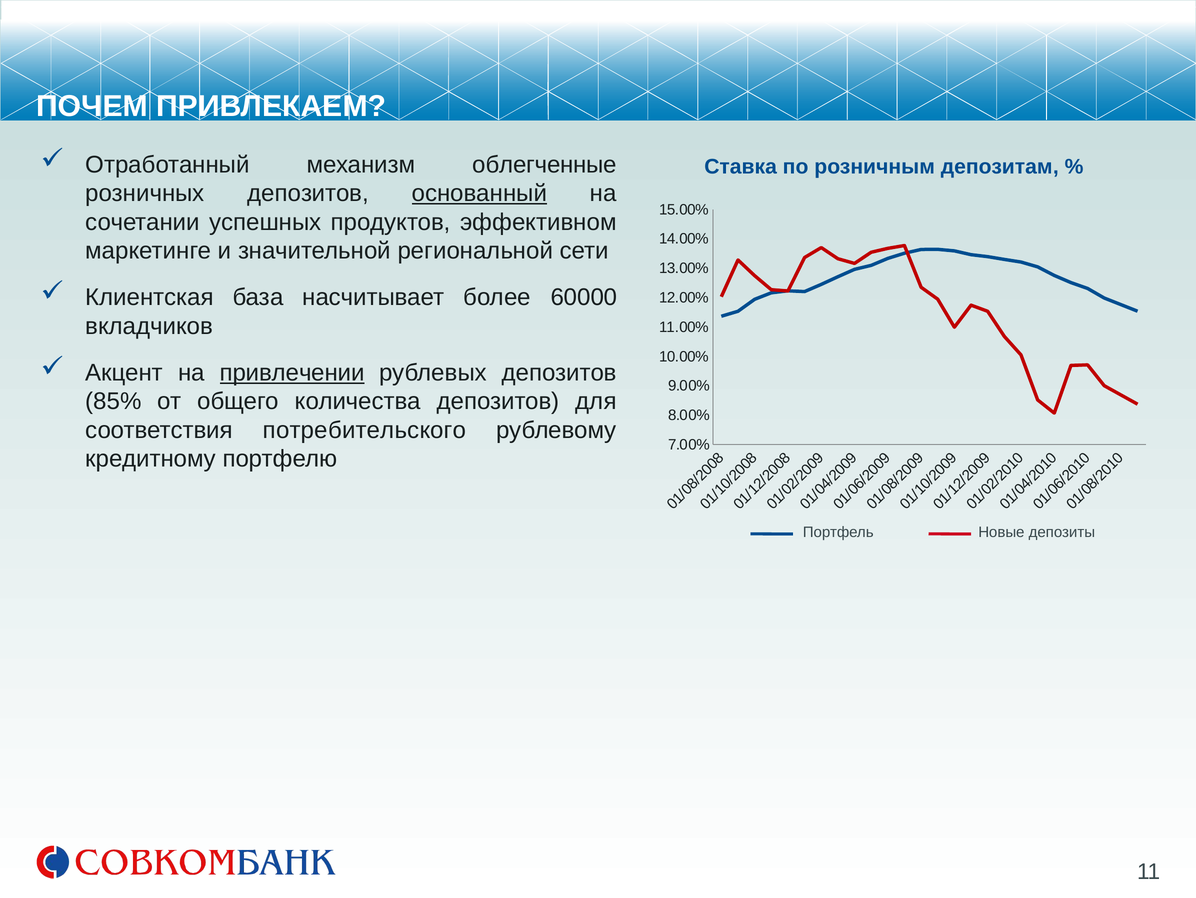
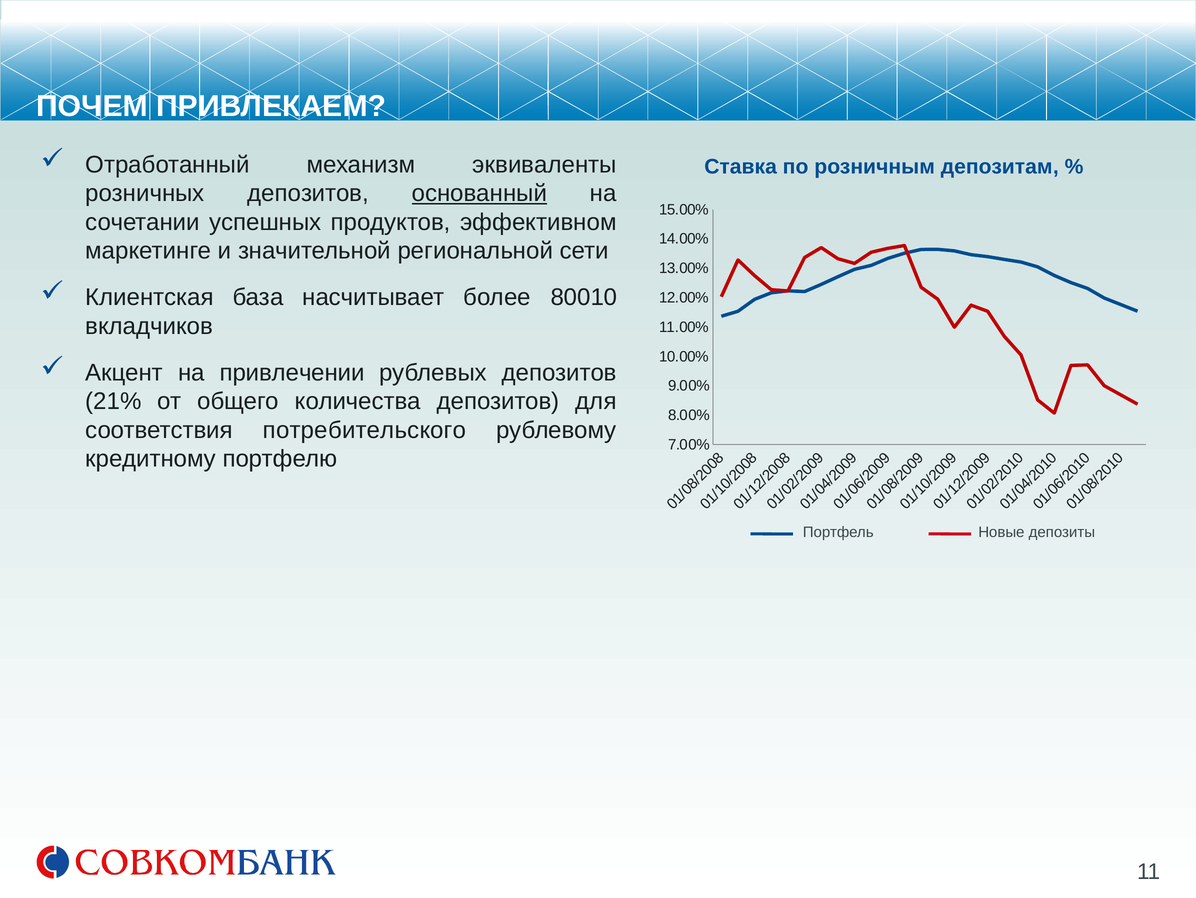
облегченные: облегченные -> эквиваленты (545, 165)
60000: 60000 -> 80010 (584, 297)
привлечении underline: present -> none (292, 373)
85%: 85% -> 21% (114, 401)
